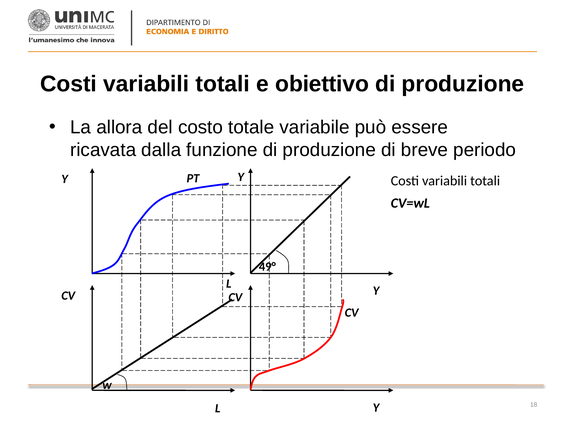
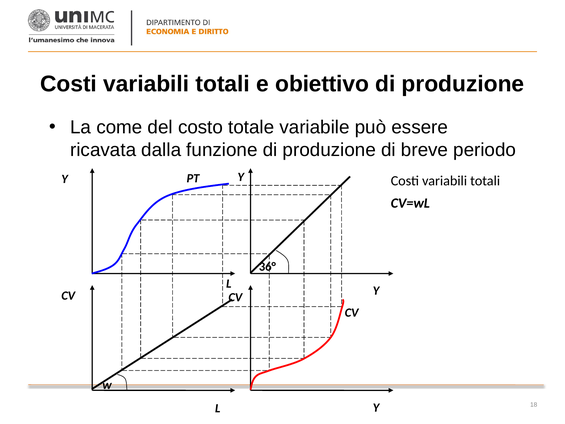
allora: allora -> come (119, 127)
49°: 49° -> 36° (267, 266)
